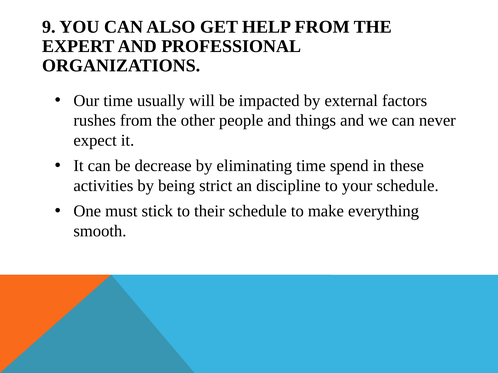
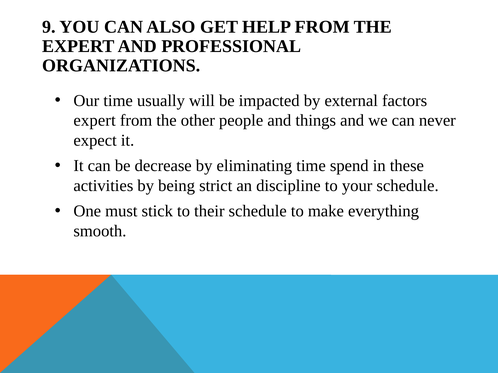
rushes: rushes -> expert (95, 121)
